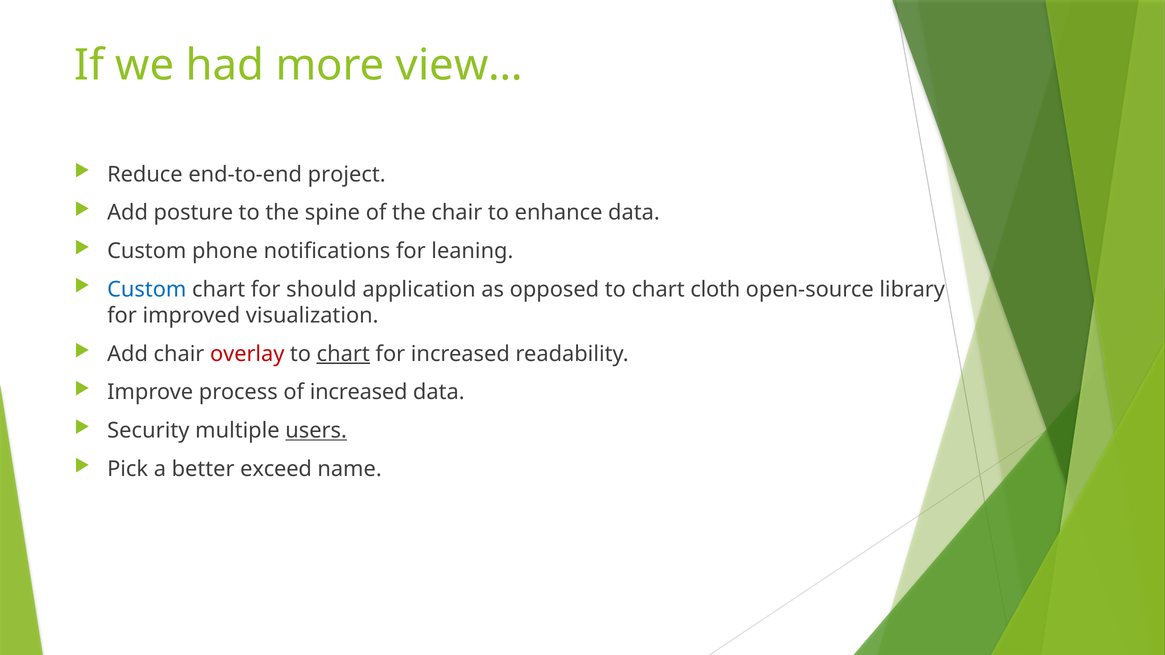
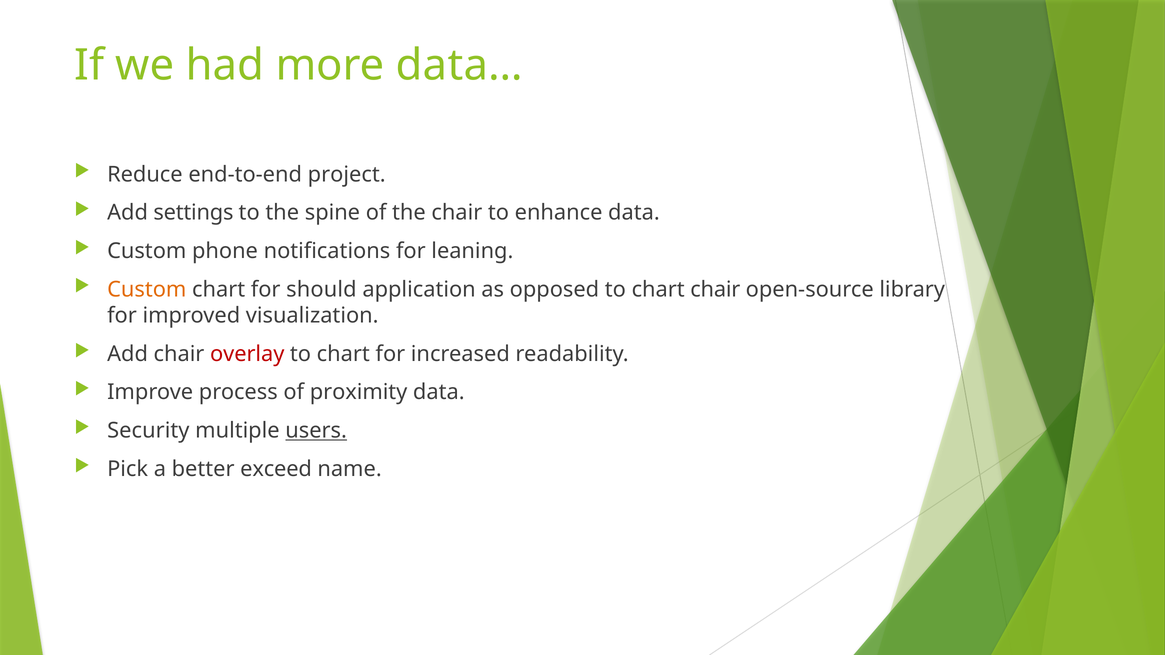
view…: view… -> data… (459, 65)
posture: posture -> settings (193, 213)
Custom colour: blue -> orange (147, 290)
chart cloth: cloth -> chair (715, 290)
chart underline: present -> none (343, 354)
of increased: increased -> proximity (359, 392)
